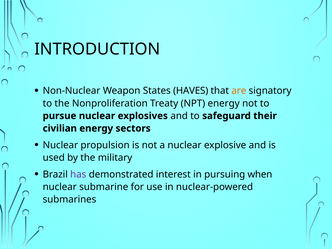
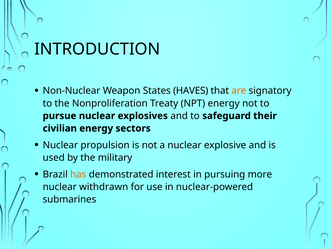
has colour: purple -> orange (78, 174)
when: when -> more (260, 174)
submarine: submarine -> withdrawn (104, 187)
